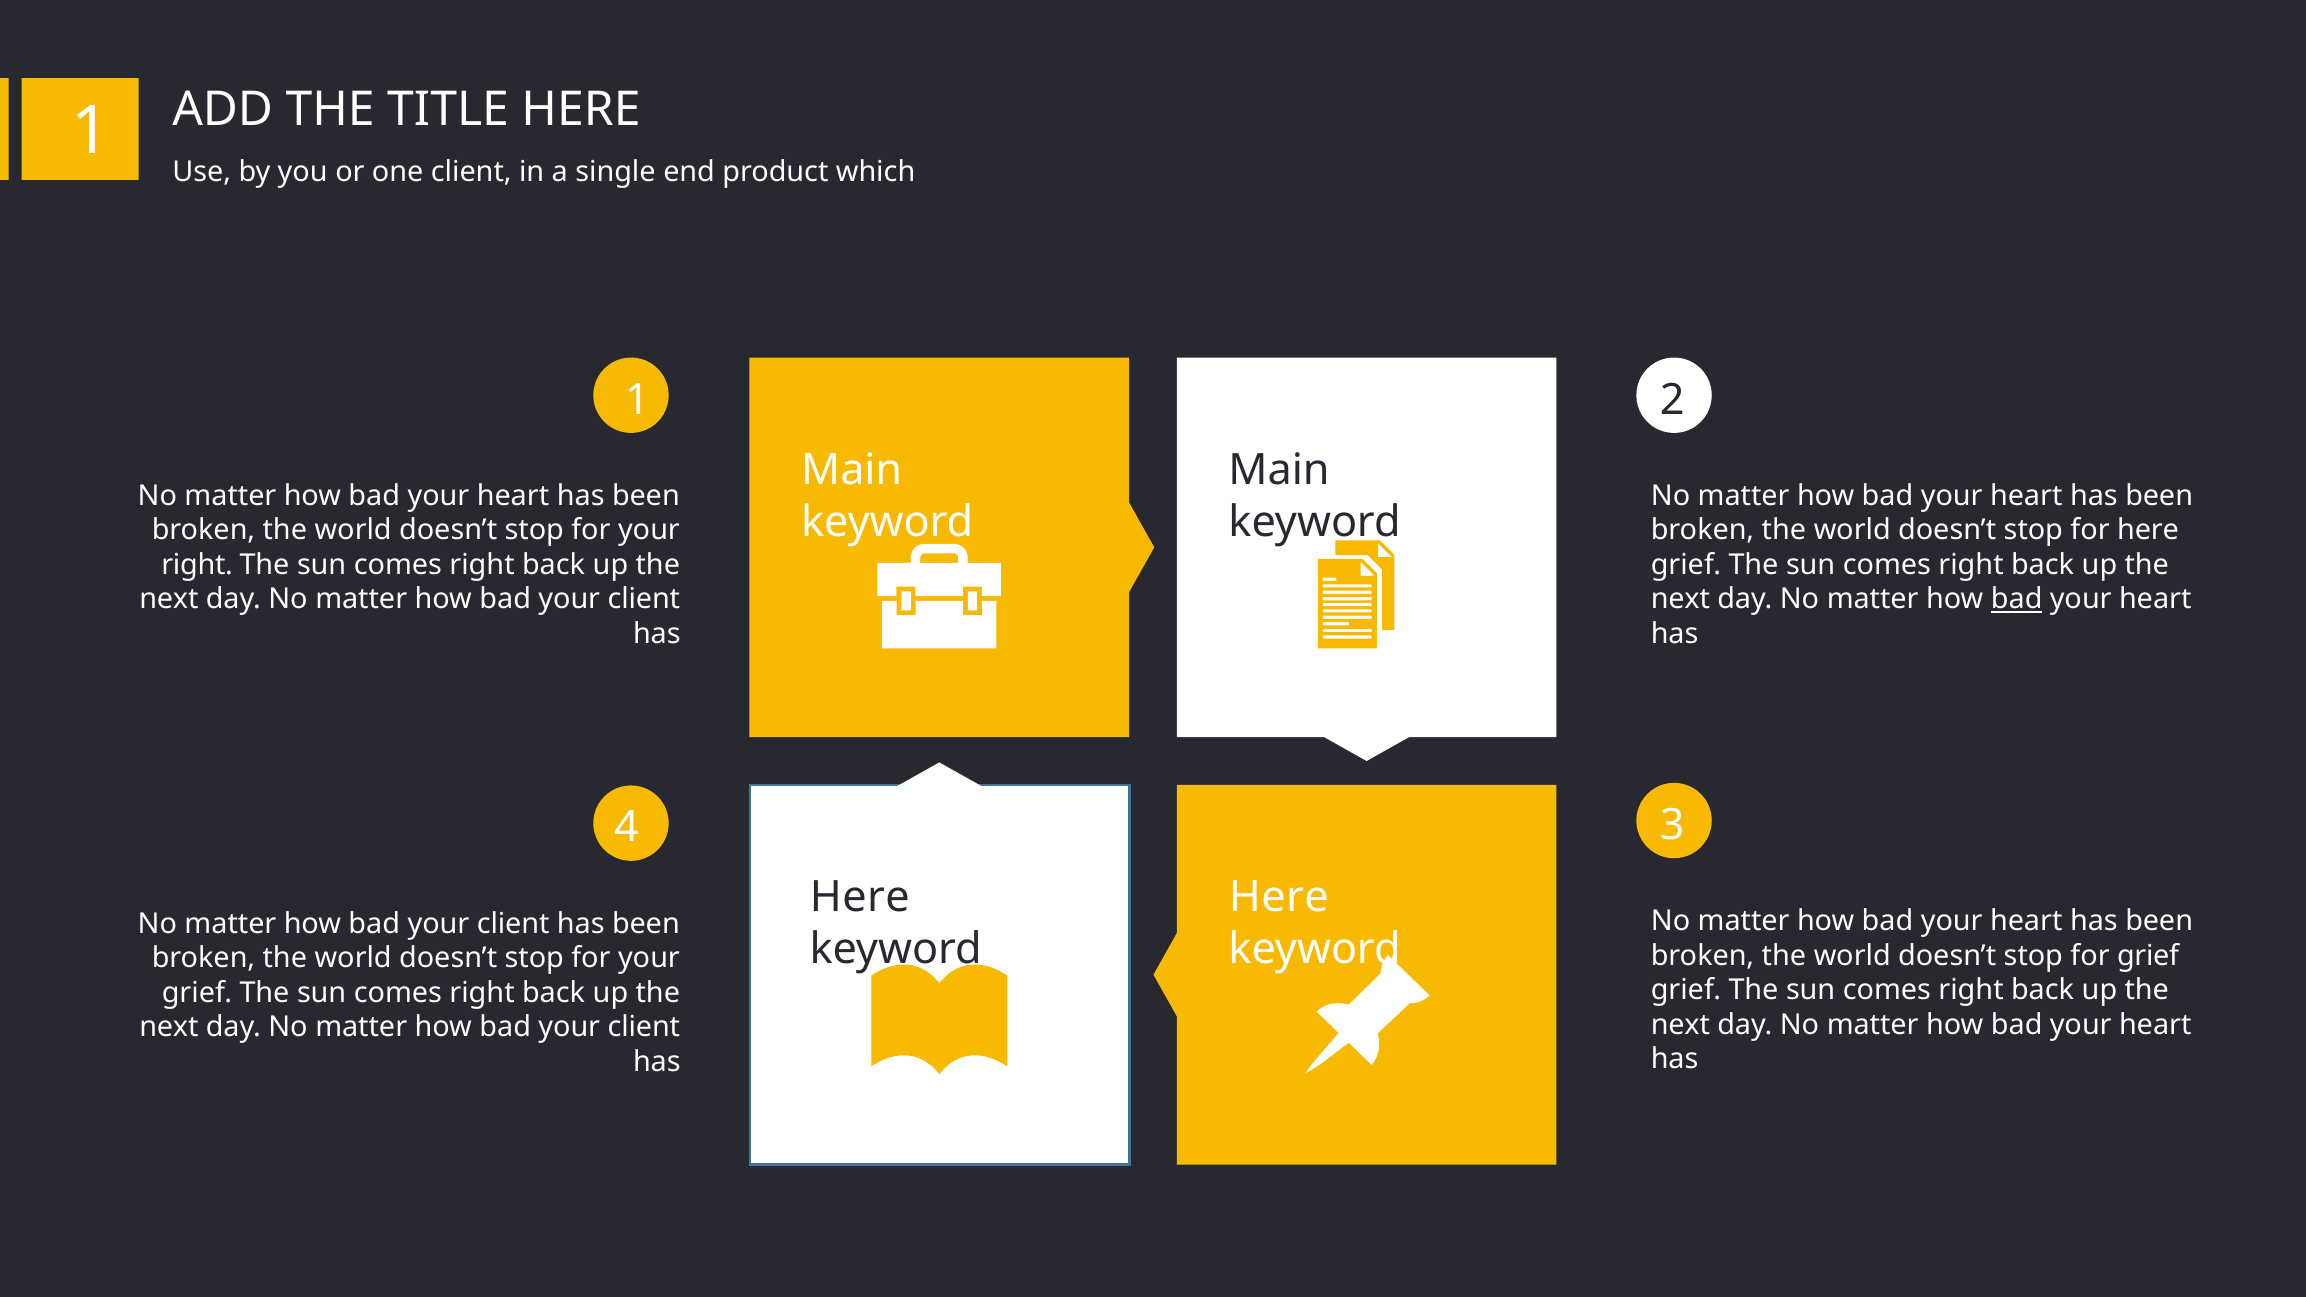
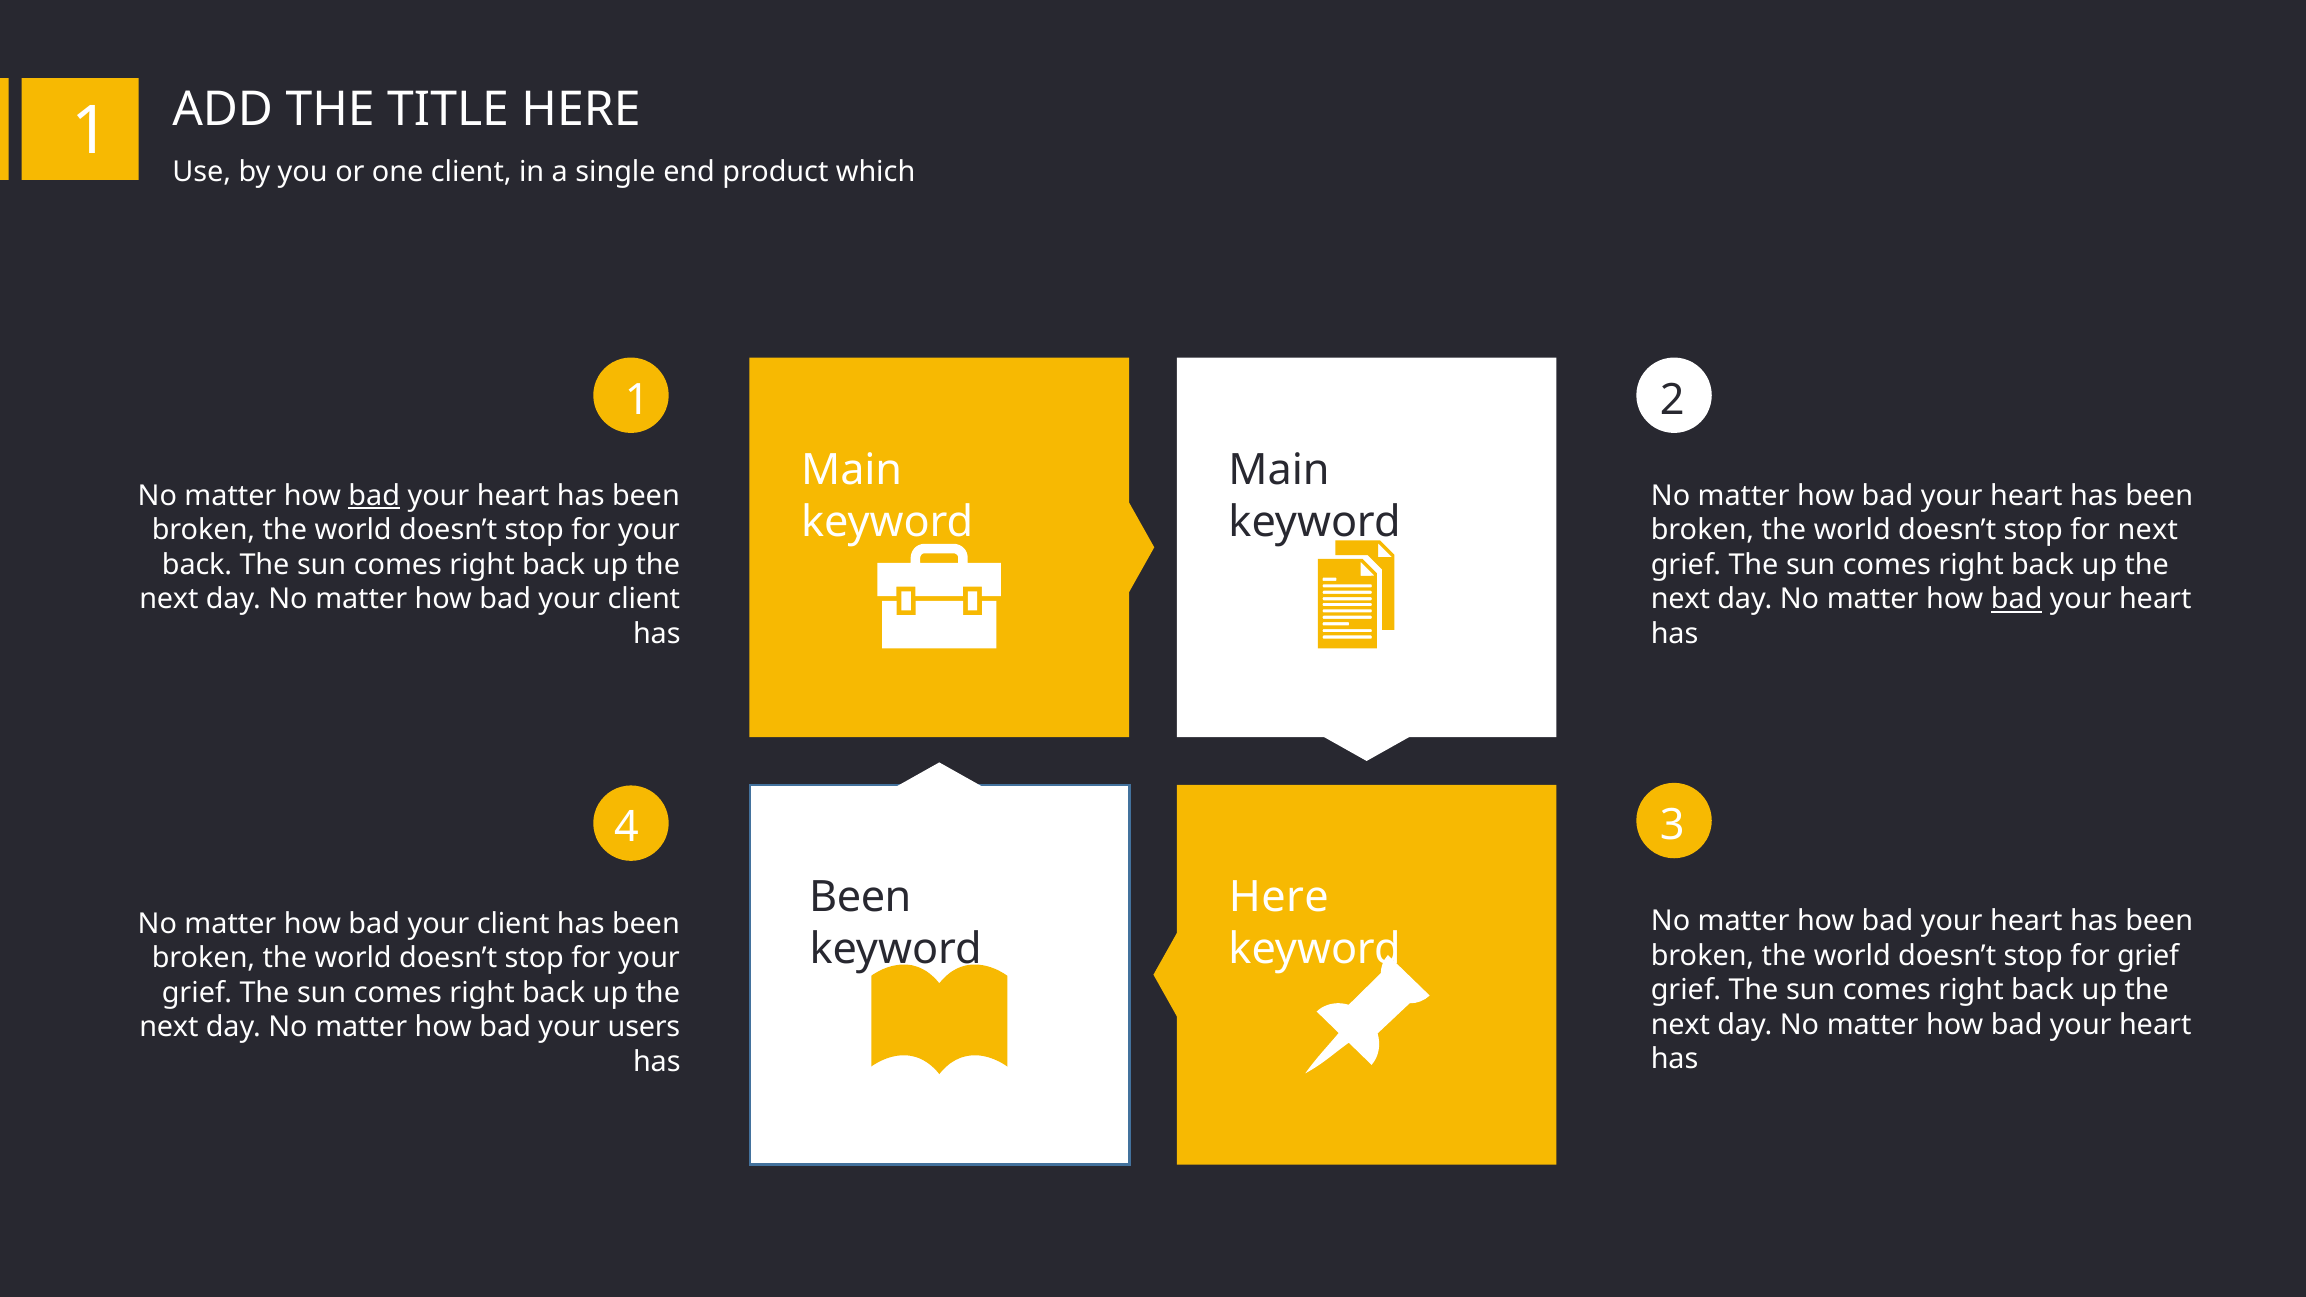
bad underline: none -> present (374, 496)
for here: here -> next (2148, 530)
right: right -> back (197, 565)
Here: Here -> Been (860, 898)
client: client -> users (644, 1027)
